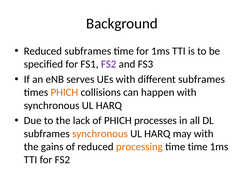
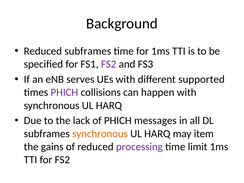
different subframes: subframes -> supported (202, 79)
PHICH colour: orange -> purple (64, 92)
processes: processes -> messages (155, 121)
may with: with -> item (204, 134)
processing colour: orange -> purple (139, 147)
time time: time -> limit (198, 147)
